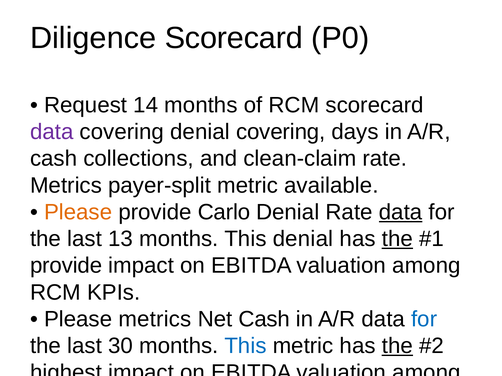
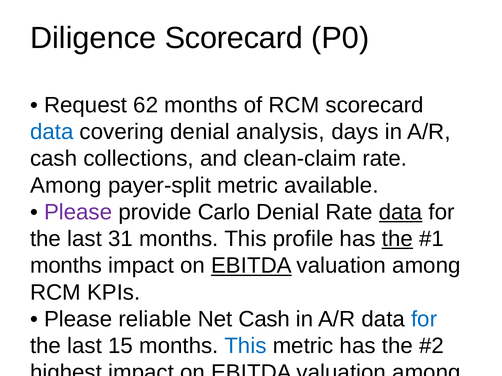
14: 14 -> 62 (146, 105)
data colour: purple -> blue (52, 132)
denial covering: covering -> analysis (281, 132)
Metrics: Metrics -> Among (66, 186)
Please colour: orange -> purple (78, 212)
13: 13 -> 31 (121, 239)
This denial: denial -> profile (303, 239)
provide: provide -> months (66, 266)
EBITDA underline: none -> present (251, 266)
Please metrics: metrics -> reliable (155, 320)
30: 30 -> 15 (121, 346)
the underline: present -> none (397, 346)
